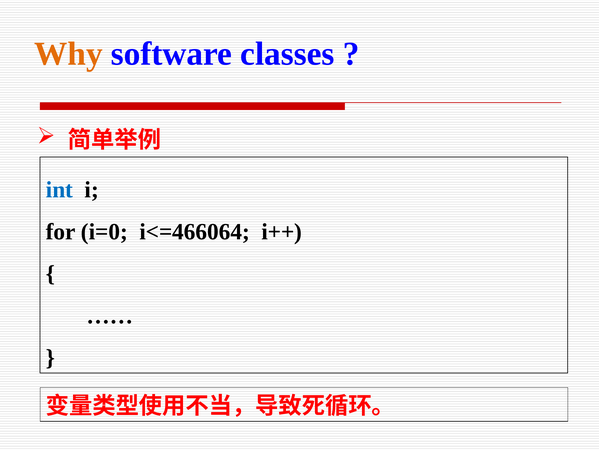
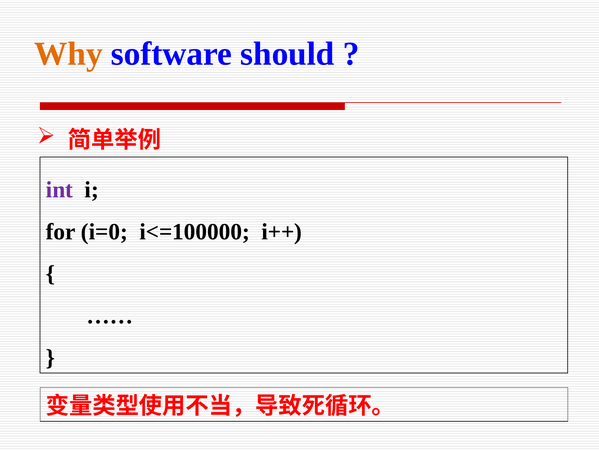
classes: classes -> should (287, 54)
int colour: blue -> purple (60, 189)
i<=466064: i<=466064 -> i<=100000 (195, 231)
